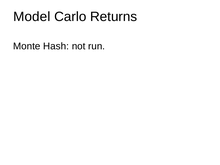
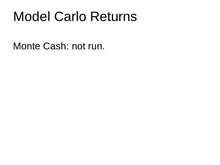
Hash: Hash -> Cash (56, 46)
